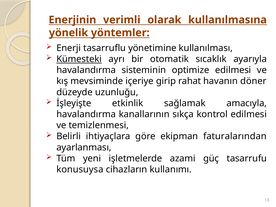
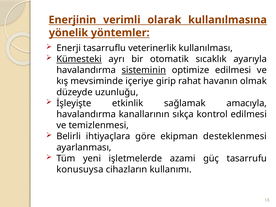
yönetimine: yönetimine -> veterinerlik (152, 48)
sisteminin underline: none -> present (144, 70)
döner: döner -> olmak (253, 81)
faturalarından: faturalarından -> desteklenmesi (235, 136)
